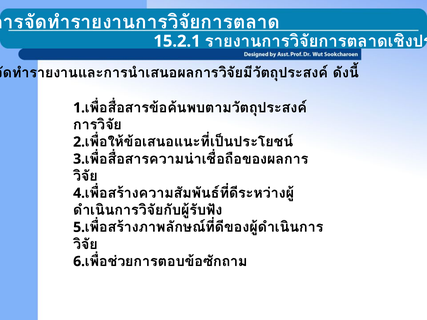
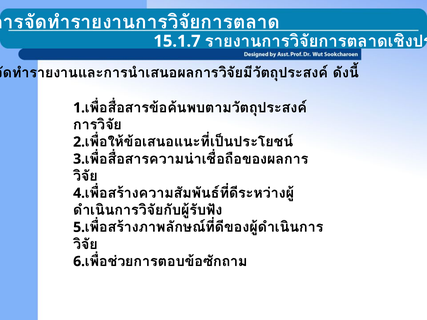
15.2.1: 15.2.1 -> 15.1.7 (177, 41)
